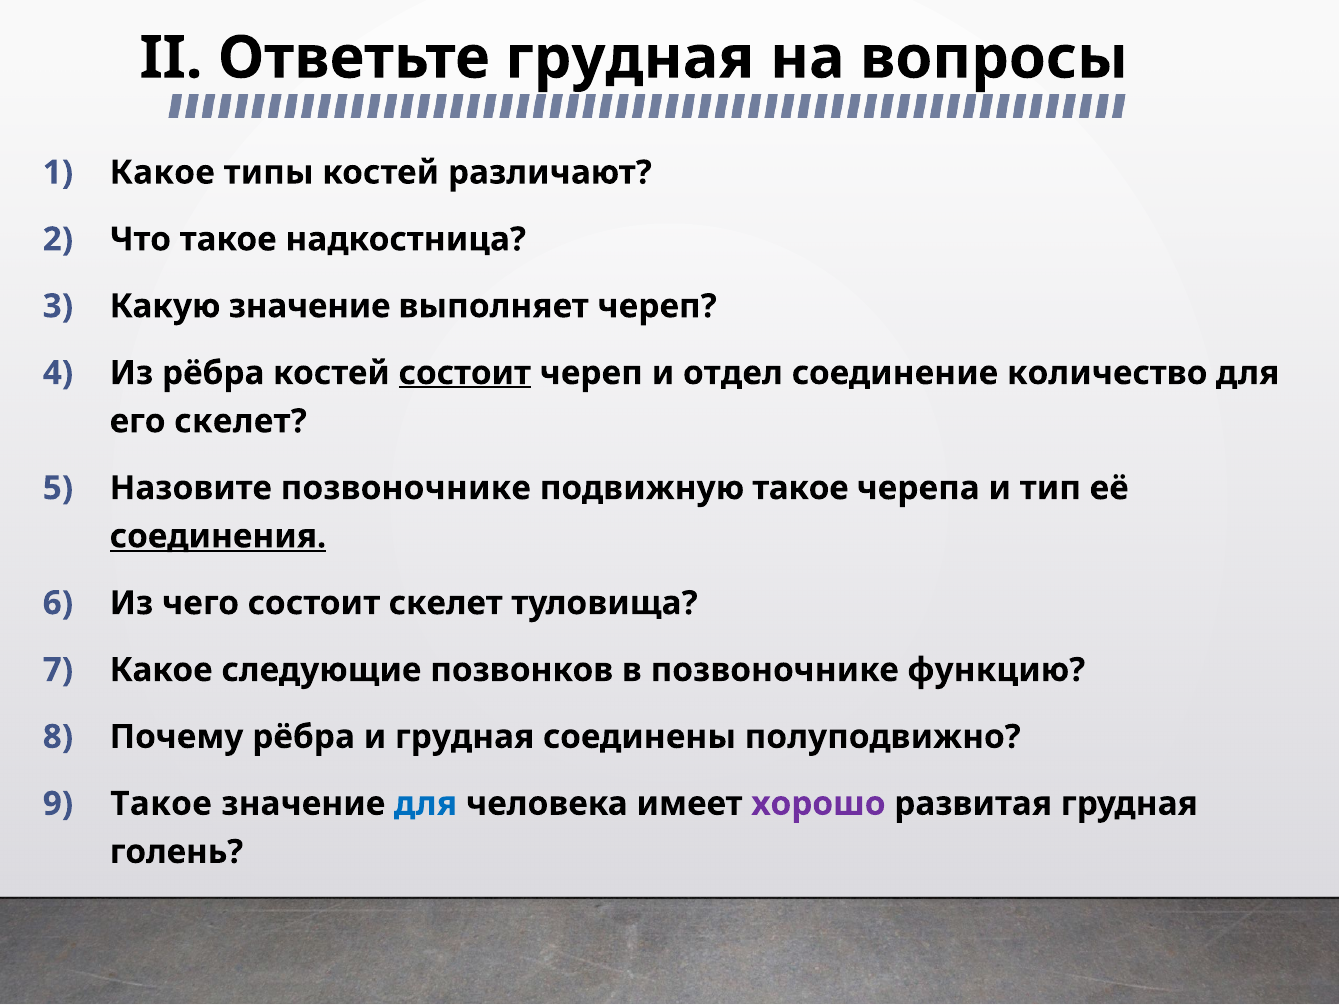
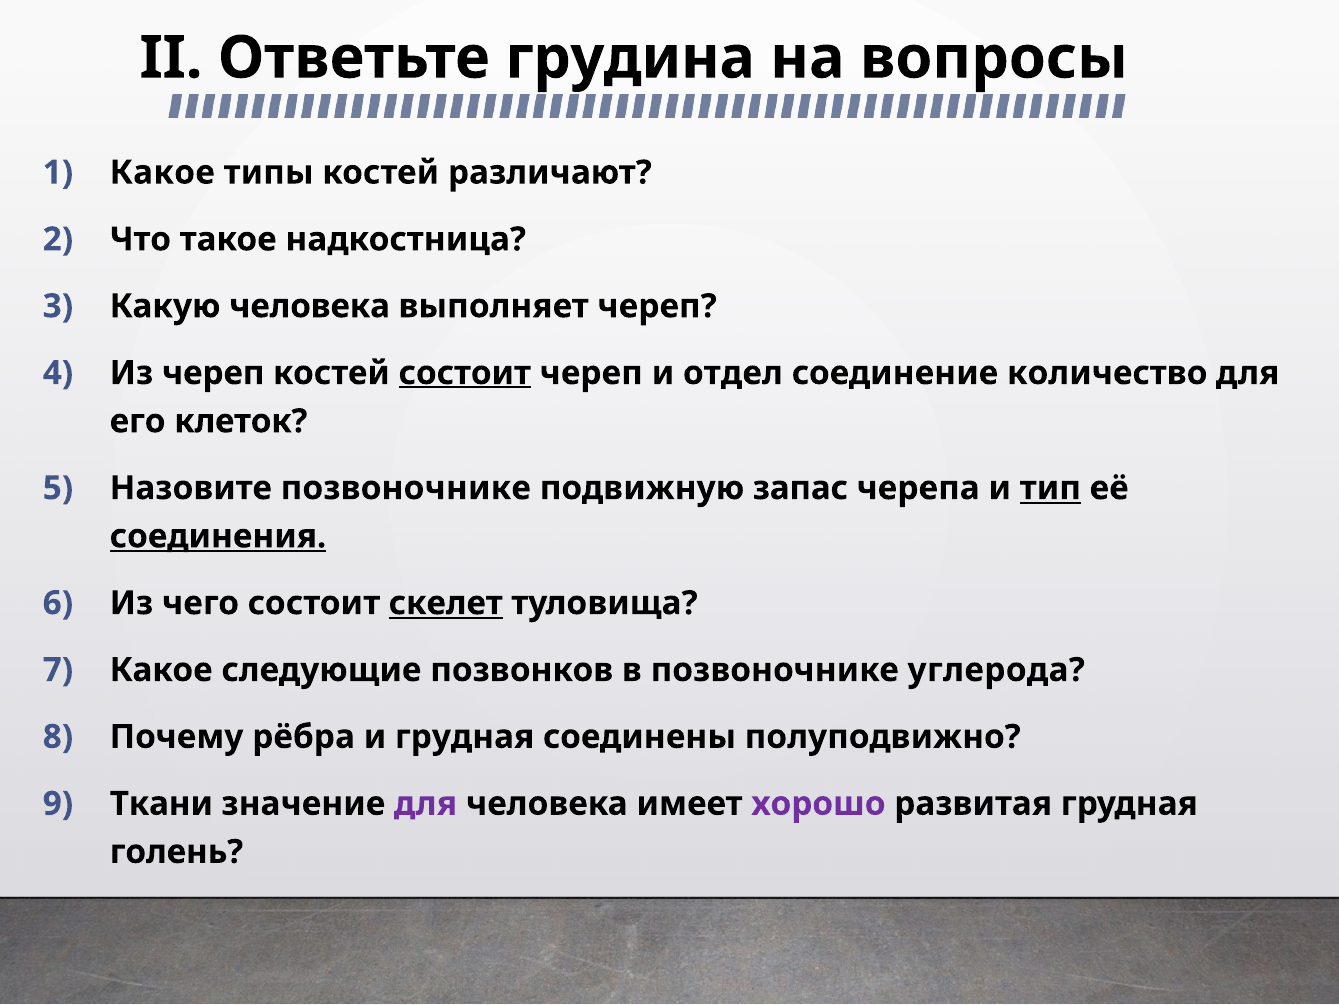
Ответьте грудная: грудная -> грудина (630, 58)
Какую значение: значение -> человека (310, 306)
Из рёбра: рёбра -> череп (213, 373)
его скелет: скелет -> клеток (241, 421)
подвижную такое: такое -> запас (800, 488)
тип underline: none -> present (1050, 488)
скелет underline: none -> present (446, 603)
функцию: функцию -> углерода (996, 670)
Такое: Такое -> Ткани (161, 803)
для colour: blue -> purple (426, 803)
